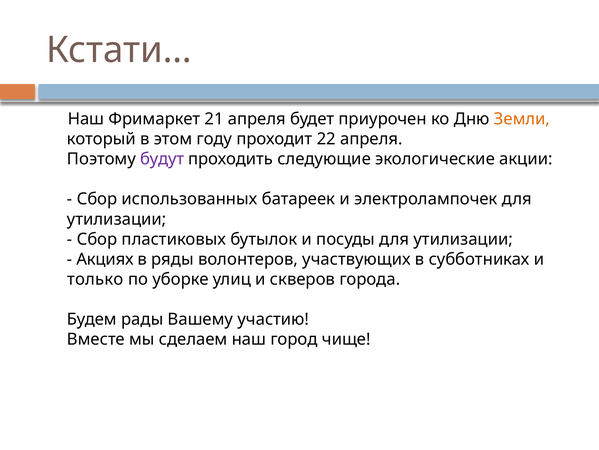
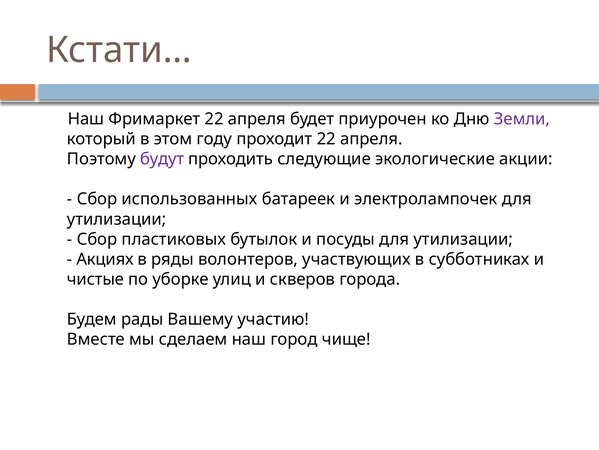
Фримаркет 21: 21 -> 22 (214, 119)
Земли colour: orange -> purple (522, 119)
только: только -> чистые (95, 279)
